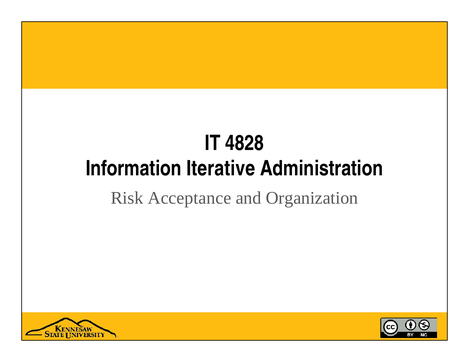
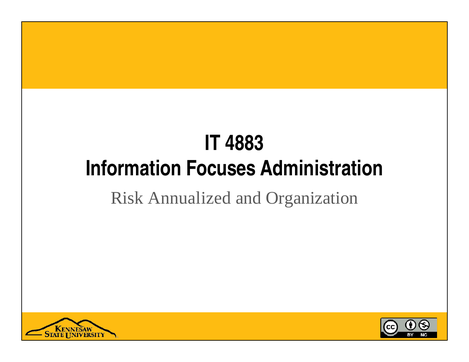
4828: 4828 -> 4883 (245, 143)
Iterative: Iterative -> Focuses (221, 169)
Acceptance: Acceptance -> Annualized (189, 198)
